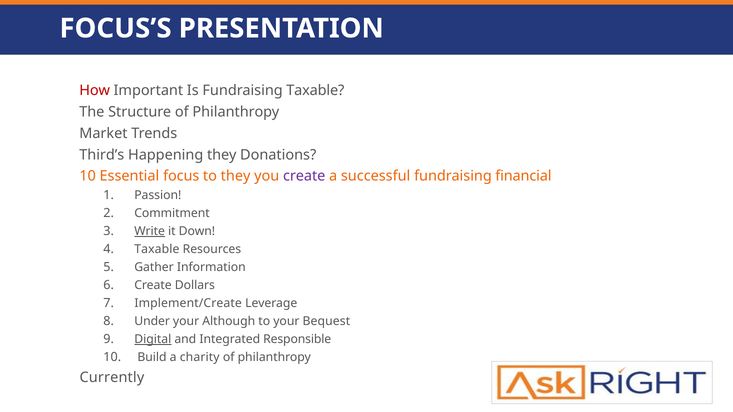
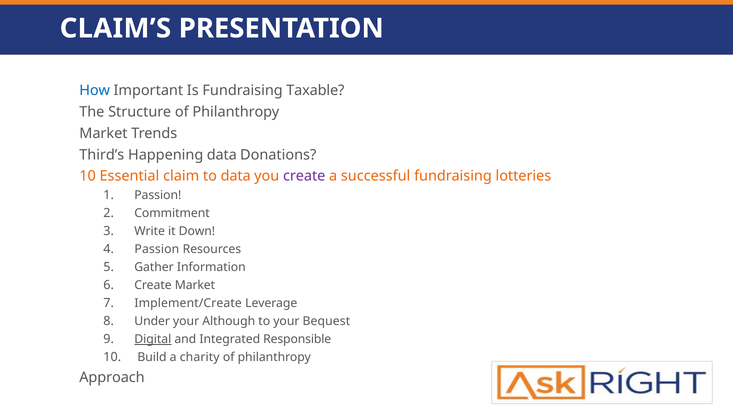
FOCUS’S: FOCUS’S -> CLAIM’S (115, 28)
How colour: red -> blue (95, 91)
Happening they: they -> data (222, 155)
focus: focus -> claim (181, 176)
to they: they -> data (236, 176)
financial: financial -> lotteries (523, 176)
Write underline: present -> none (150, 231)
Taxable: Taxable -> Passion (157, 249)
Create Dollars: Dollars -> Market (195, 285)
Currently: Currently -> Approach (112, 378)
